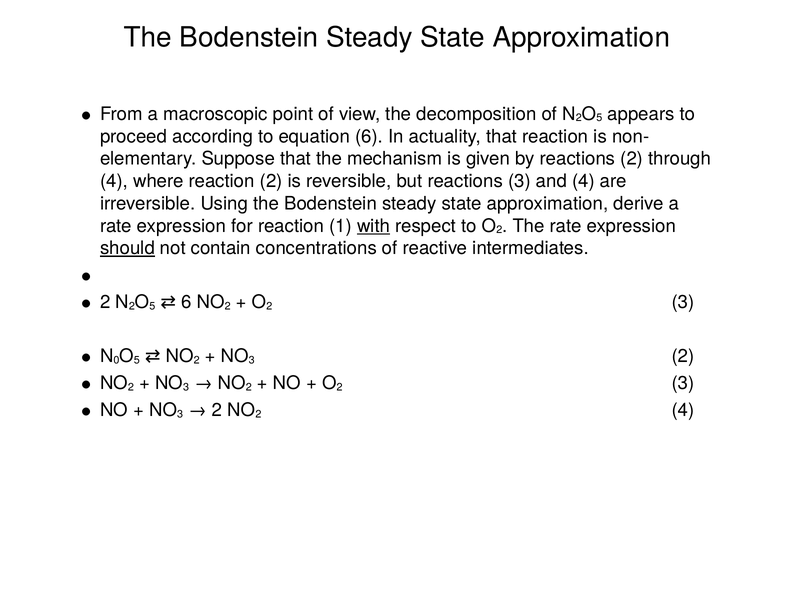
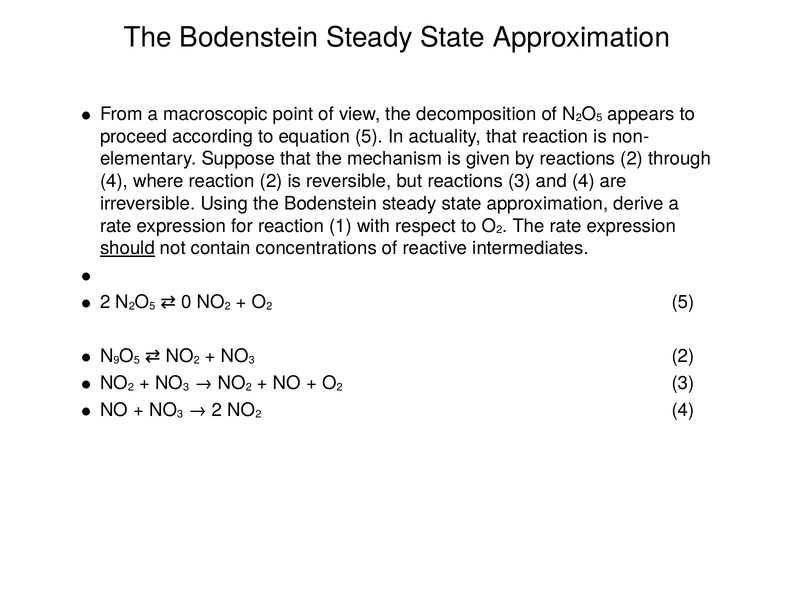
equation 6: 6 -> 5 (369, 136)
with underline: present -> none (374, 226)
6: 6 -> 0 (186, 302)
3: 3 -> 5 (683, 302)
0: 0 -> 9 (116, 360)
